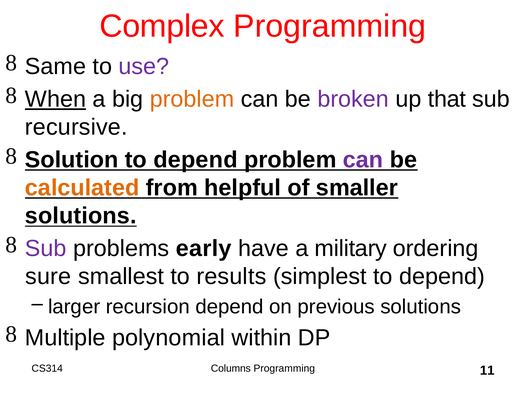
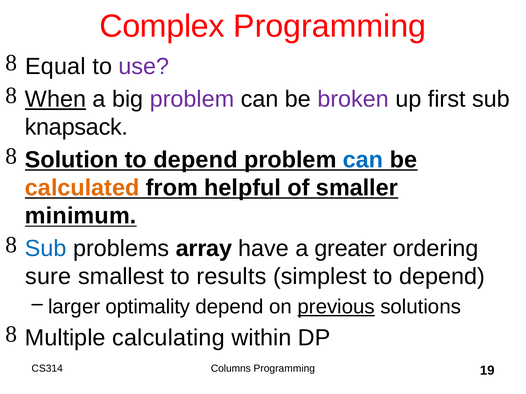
Same: Same -> Equal (55, 67)
problem colour: orange -> purple (192, 99)
that: that -> first (447, 99)
recursive: recursive -> knapsack (76, 127)
can colour: purple -> blue (363, 160)
solutions: solutions -> minimum (81, 216)
Sub colour: purple -> blue (46, 249)
early: early -> array (204, 249)
military: military -> greater (351, 249)
recursion: recursion -> optimality (148, 307)
previous underline: none -> present (336, 307)
polynomial: polynomial -> calculating (168, 338)
11: 11 -> 19 (487, 371)
